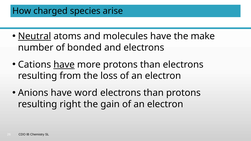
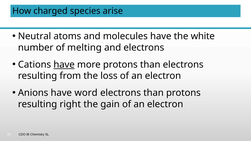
Neutral underline: present -> none (35, 36)
make: make -> white (203, 36)
bonded: bonded -> melting (84, 48)
